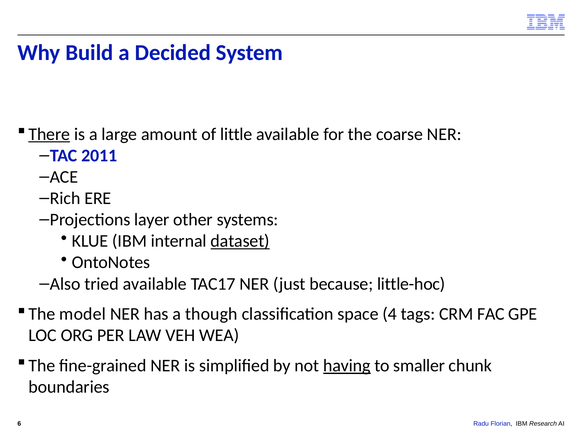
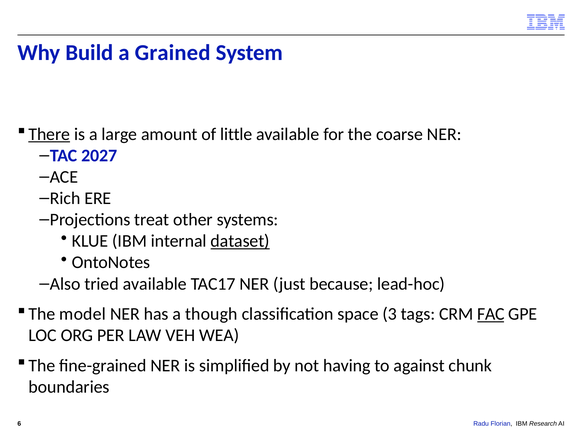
Decided: Decided -> Grained (173, 53)
2011: 2011 -> 2027 (99, 155)
layer: layer -> treat (152, 219)
little-hoc: little-hoc -> lead-hoc (411, 283)
4: 4 -> 3 (390, 314)
FAC underline: none -> present (491, 314)
having underline: present -> none (347, 365)
smaller: smaller -> against (419, 365)
